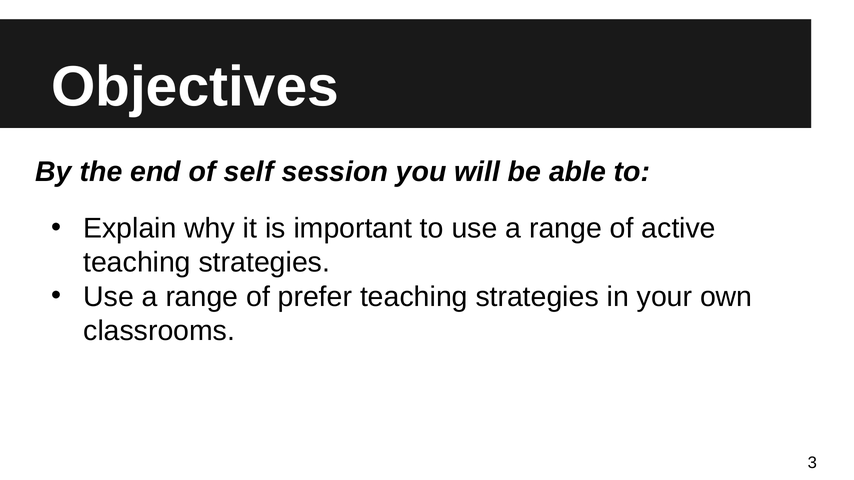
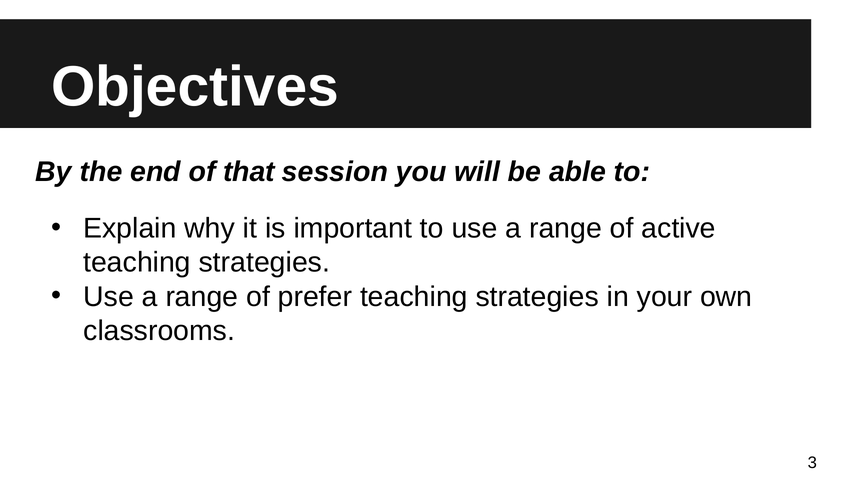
self: self -> that (249, 172)
